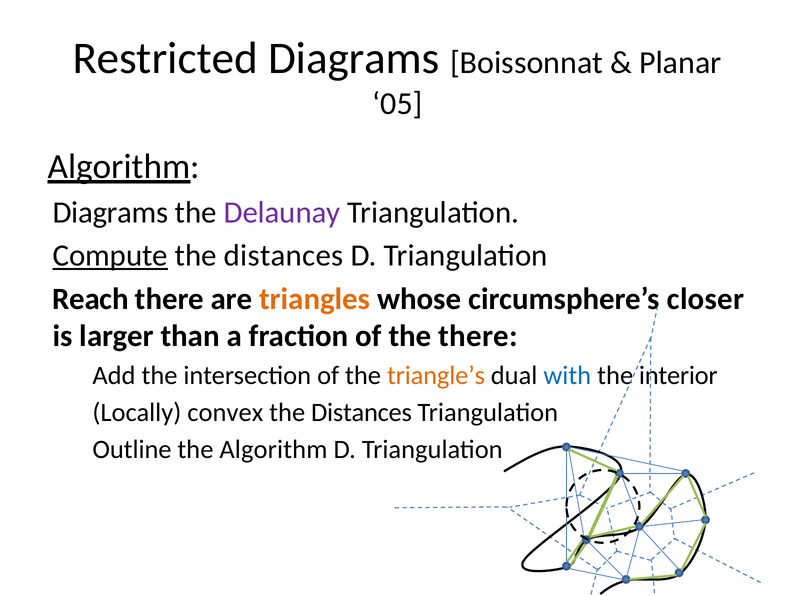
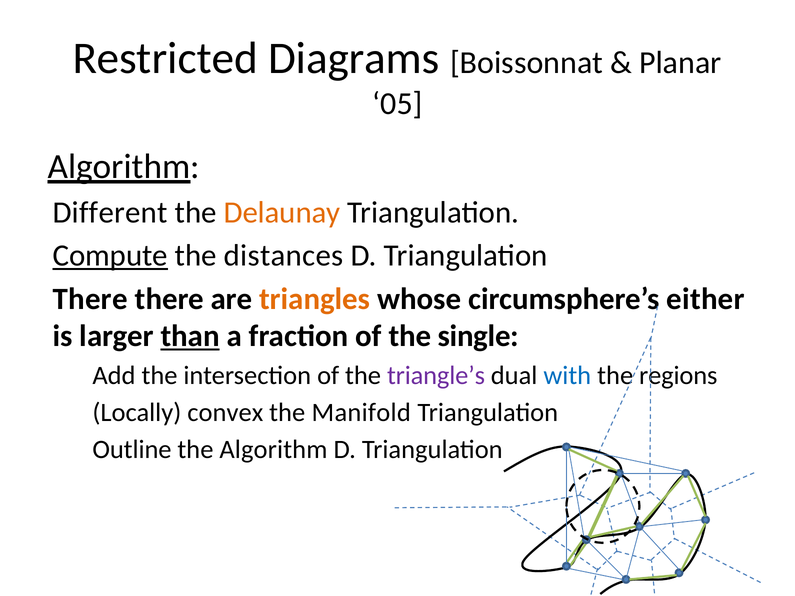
Diagrams: Diagrams -> Different (110, 212)
Delaunay colour: purple -> orange (282, 212)
Reach: Reach -> There (90, 299)
closer: closer -> either (706, 299)
than underline: none -> present (190, 336)
the there: there -> single (478, 336)
triangle’s colour: orange -> purple (436, 376)
interior: interior -> regions (678, 376)
Distances: Distances -> Manifold (361, 413)
